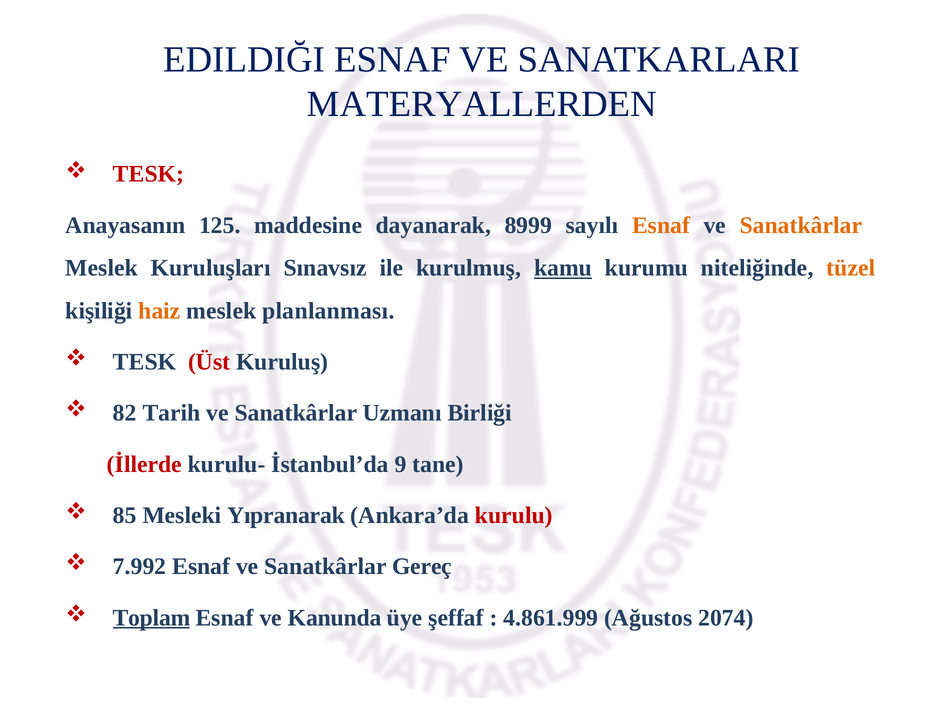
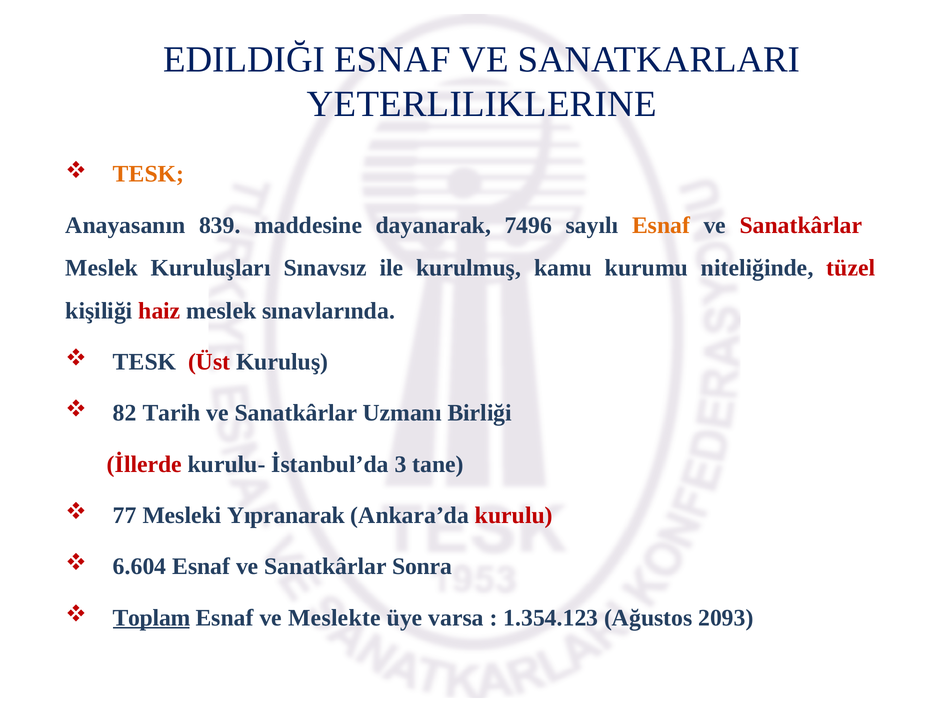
MATERYALLERDEN: MATERYALLERDEN -> YETERLILIKLERINE (482, 104)
TESK colour: red -> orange (149, 174)
125: 125 -> 839 (220, 225)
8999: 8999 -> 7496 (528, 225)
Sanatkârlar colour: orange -> red (801, 225)
kamu underline: present -> none (563, 268)
tüzel colour: orange -> red (851, 268)
haiz colour: orange -> red (159, 311)
planlanması: planlanması -> sınavlarında (329, 311)
9: 9 -> 3 (401, 464)
85: 85 -> 77 (125, 515)
7.992: 7.992 -> 6.604 (140, 566)
Gereç: Gereç -> Sonra (422, 566)
Kanunda: Kanunda -> Meslekte (335, 617)
şeffaf: şeffaf -> varsa (456, 617)
4.861.999: 4.861.999 -> 1.354.123 (551, 617)
2074: 2074 -> 2093 (726, 617)
